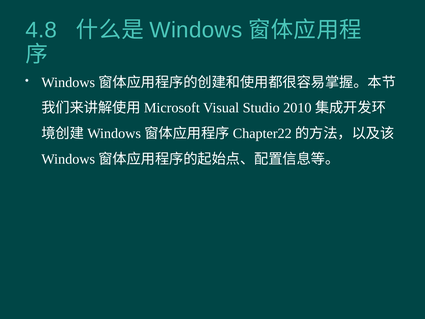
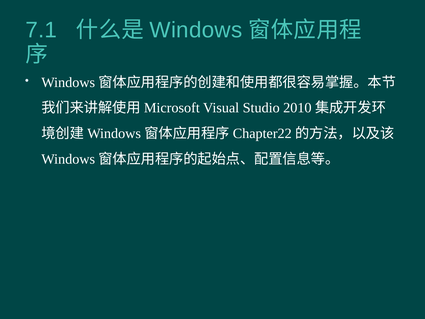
4.8: 4.8 -> 7.1 (41, 30)
